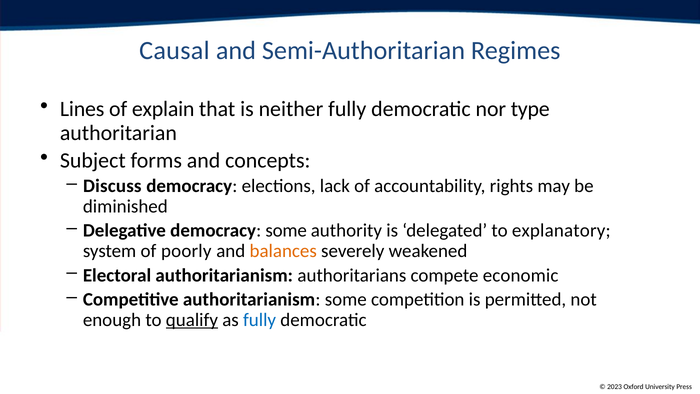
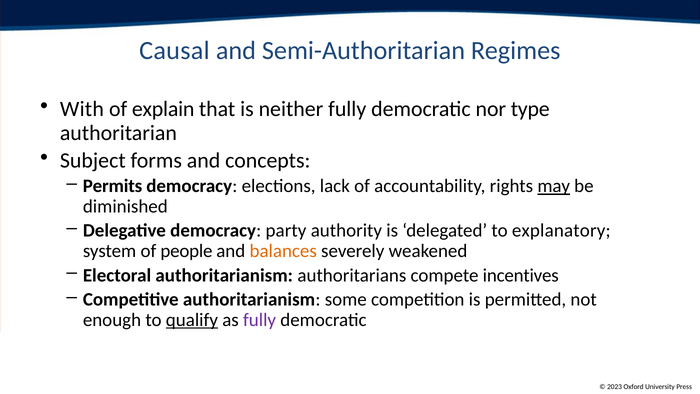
Lines: Lines -> With (82, 109)
Discuss: Discuss -> Permits (113, 186)
may underline: none -> present (554, 186)
democracy some: some -> party (286, 231)
poorly: poorly -> people (186, 251)
economic: economic -> incentives (521, 275)
fully colour: blue -> purple (260, 320)
